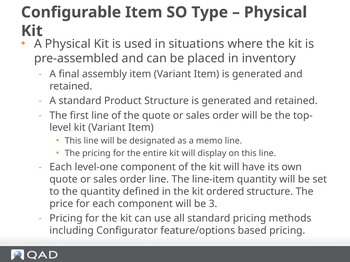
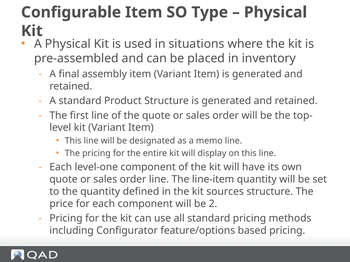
ordered: ordered -> sources (225, 192)
3: 3 -> 2 (213, 204)
